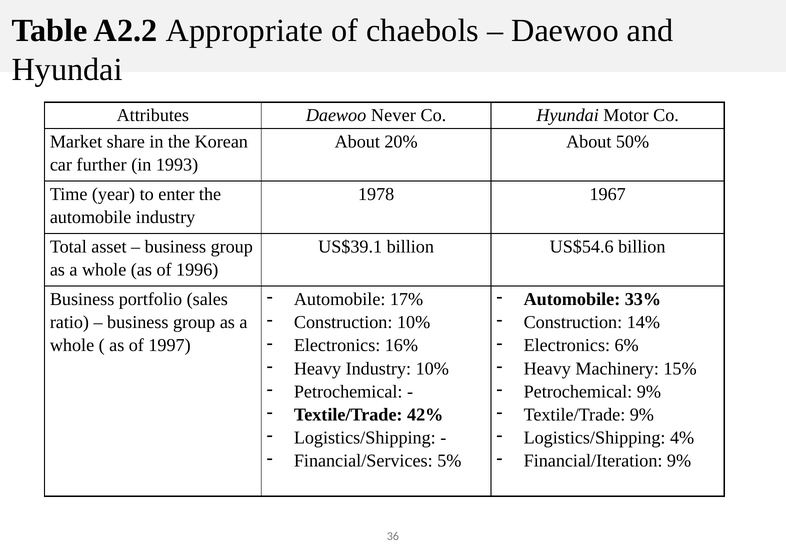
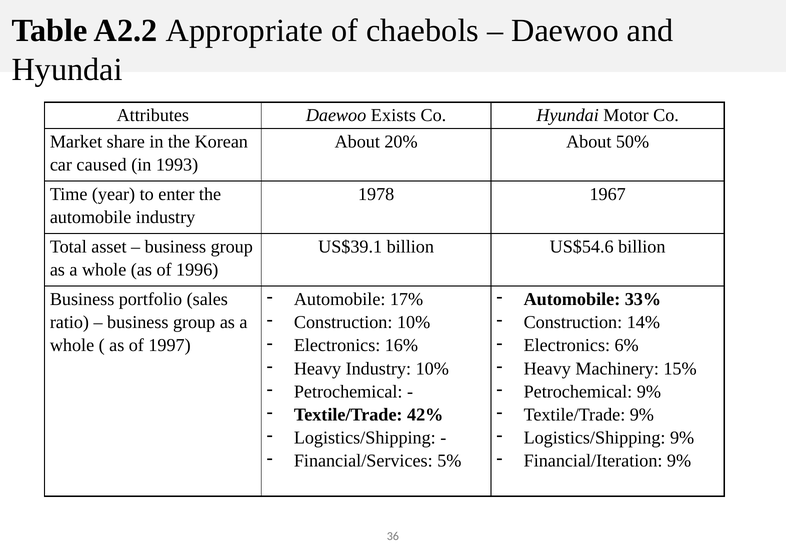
Never: Never -> Exists (393, 115)
further: further -> caused (102, 165)
Logistics/Shipping 4%: 4% -> 9% (682, 438)
